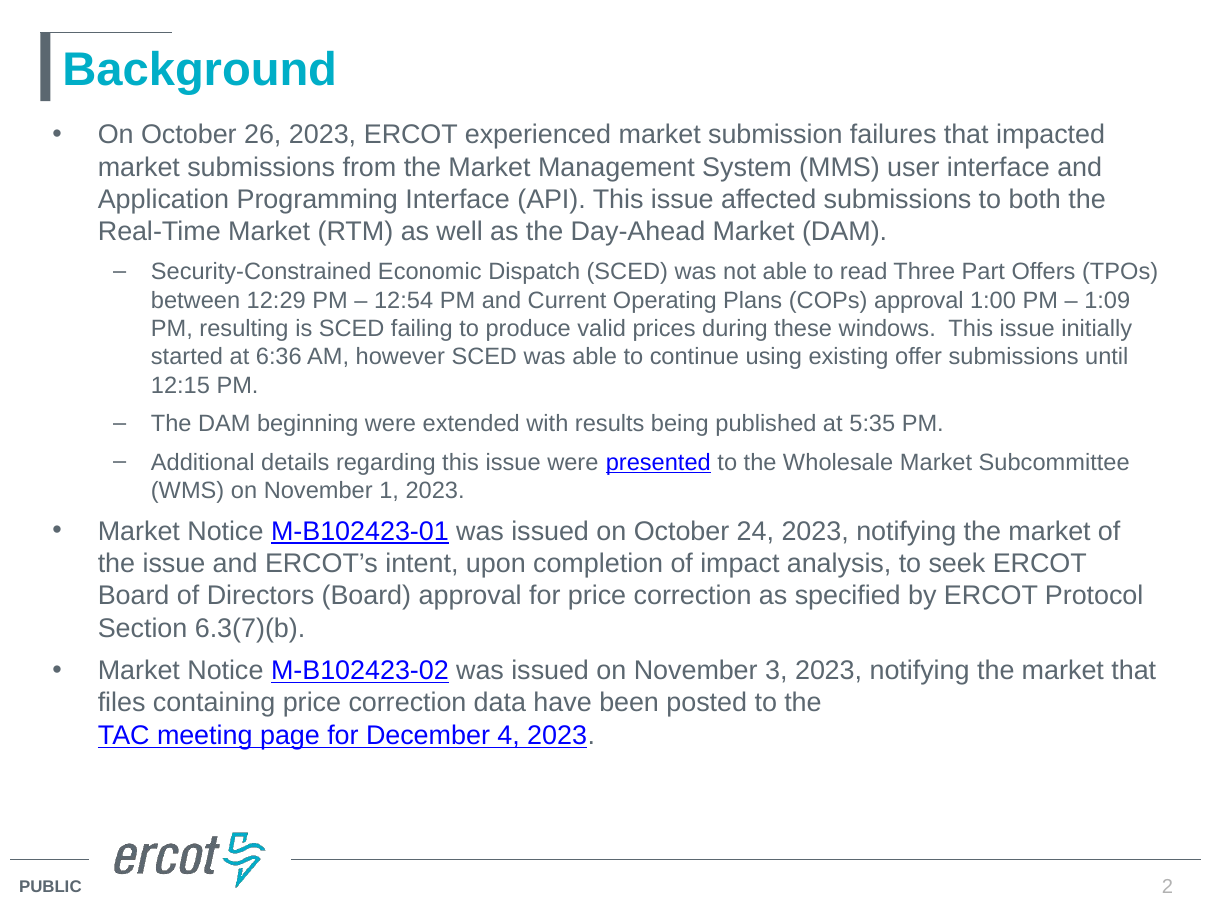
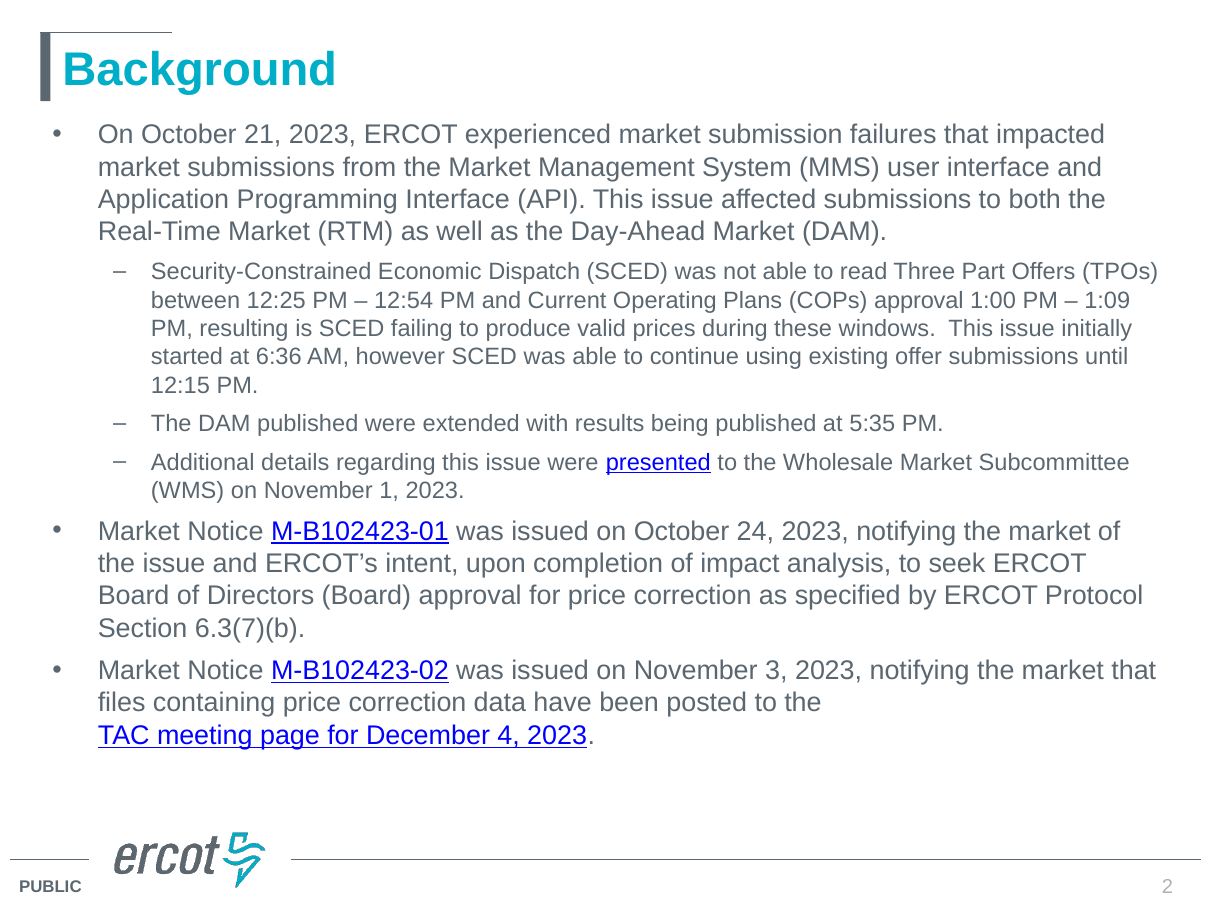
26: 26 -> 21 (263, 135)
12:29: 12:29 -> 12:25 (276, 300)
DAM beginning: beginning -> published (308, 424)
